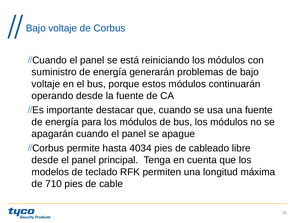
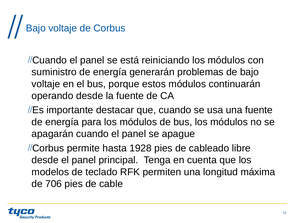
4034: 4034 -> 1928 (141, 148)
710: 710 -> 706 (54, 184)
